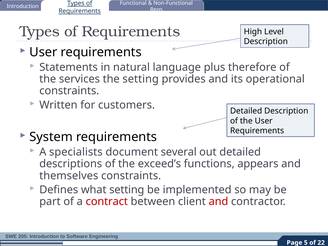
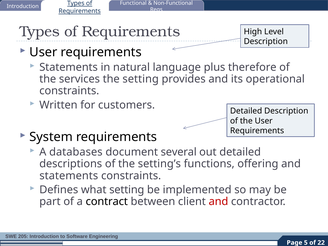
specialists: specialists -> databases (76, 152)
exceed’s: exceed’s -> setting’s (159, 164)
appears: appears -> offering (258, 164)
themselves: themselves -> statements (69, 176)
contract colour: red -> black (107, 202)
